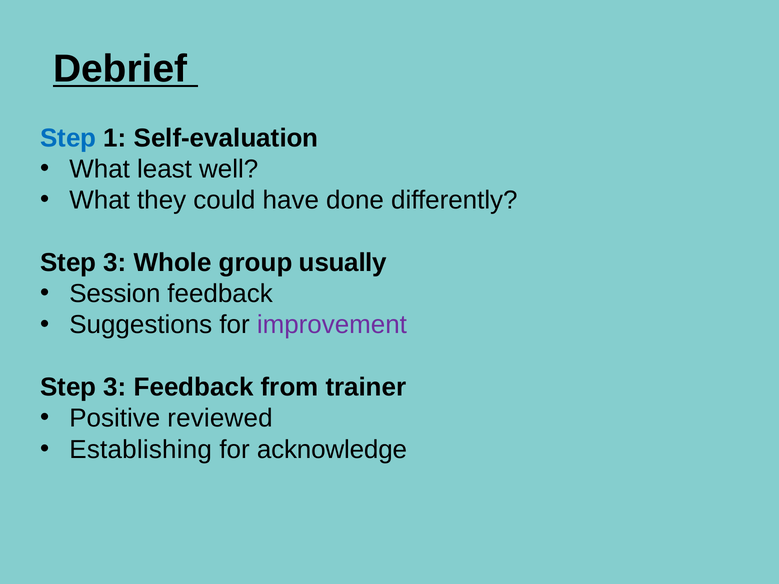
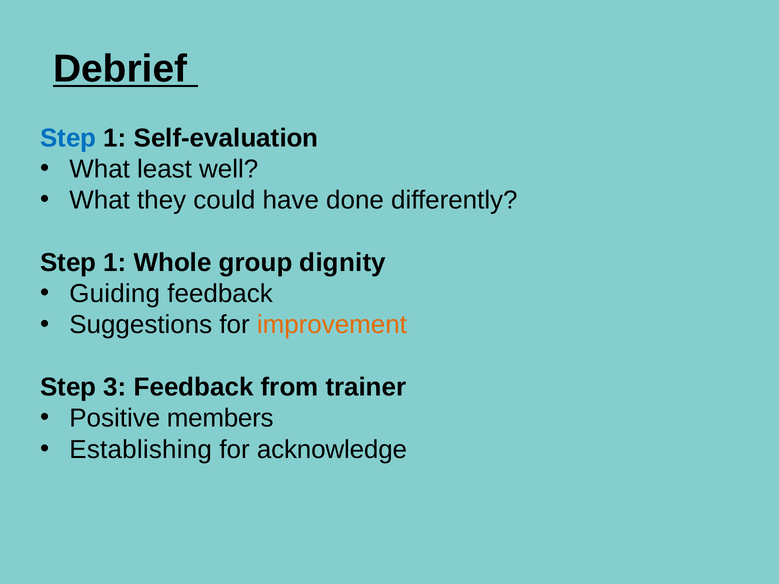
3: 3 -> 1 (115, 263)
usually: usually -> dignity (343, 263)
Session: Session -> Guiding (115, 294)
improvement colour: purple -> orange (332, 325)
reviewed: reviewed -> members (220, 418)
